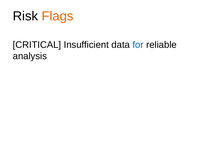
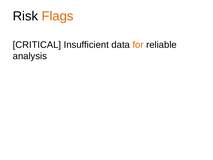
for colour: blue -> orange (138, 45)
